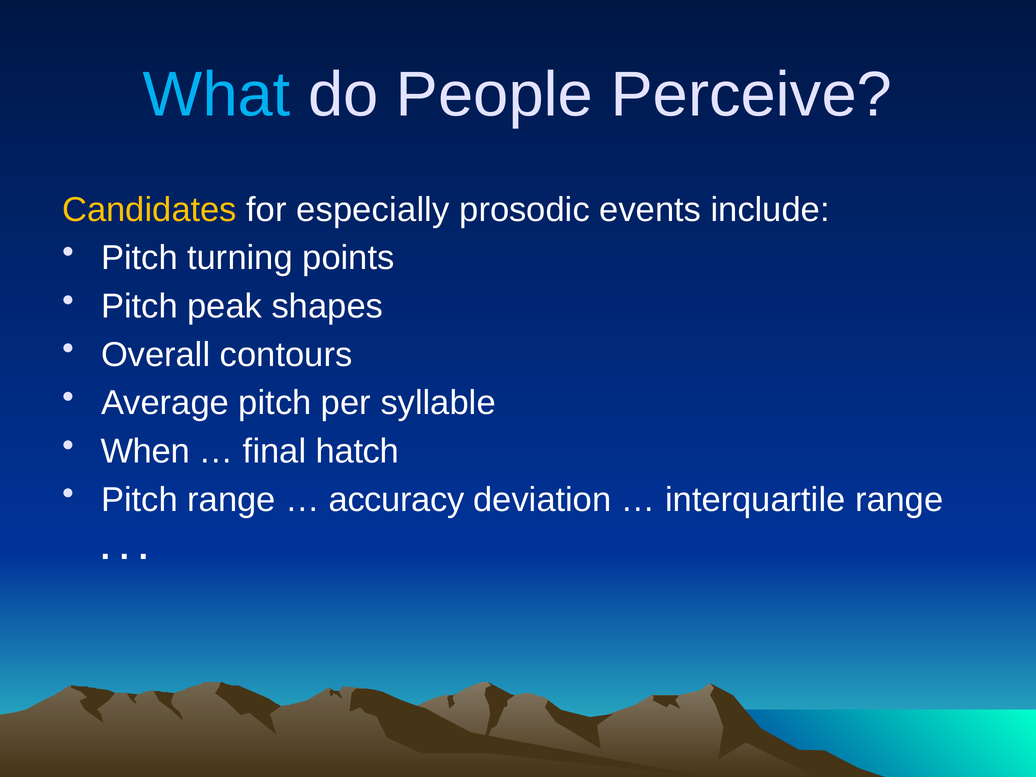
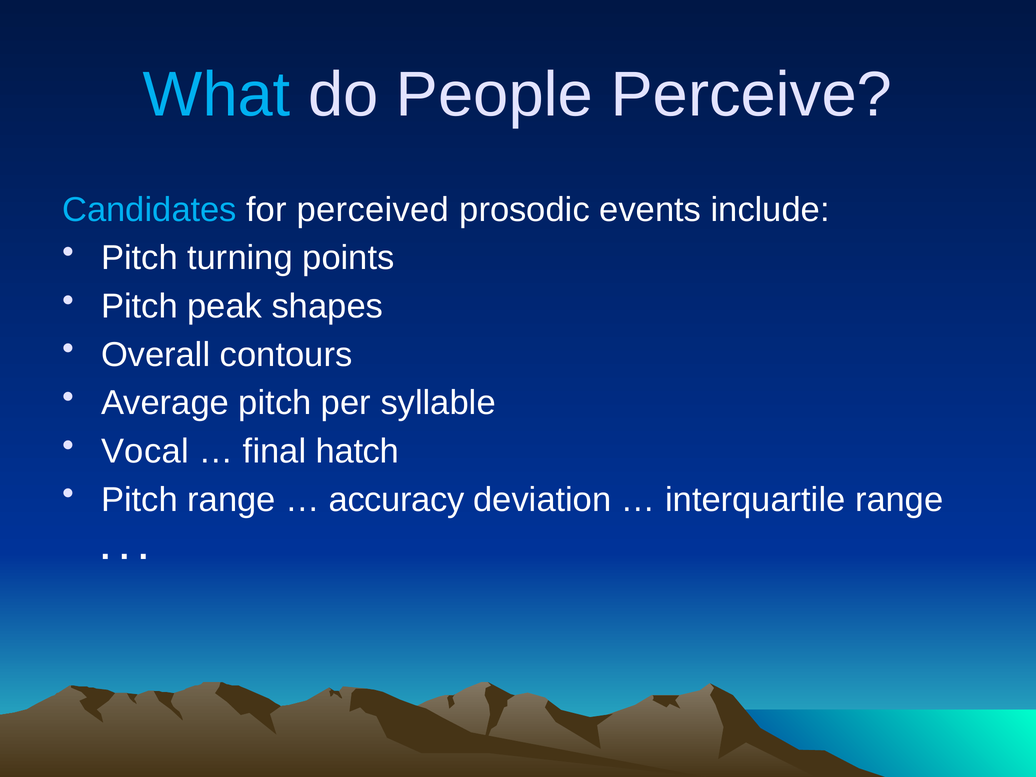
Candidates colour: yellow -> light blue (149, 210)
especially: especially -> perceived (373, 210)
When: When -> Vocal (145, 451)
